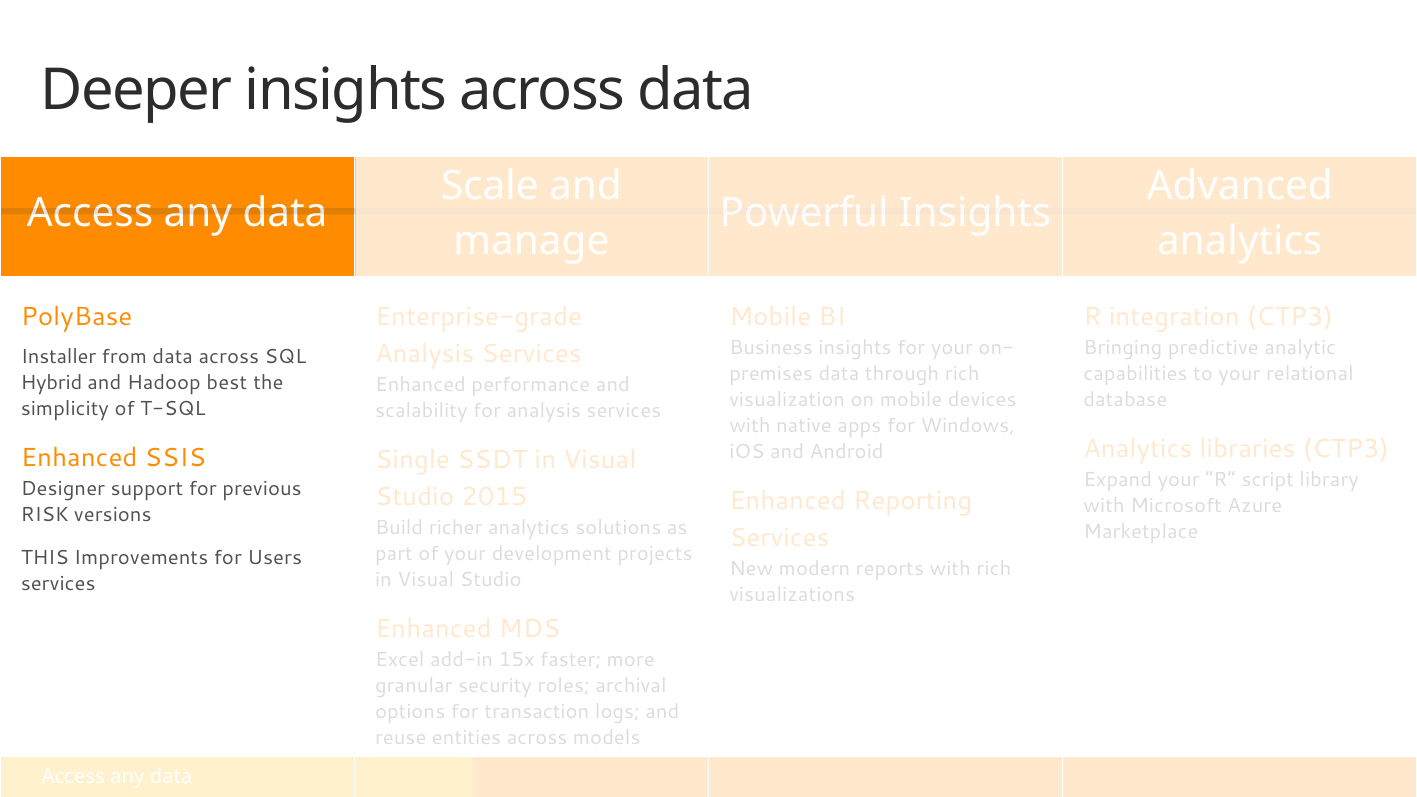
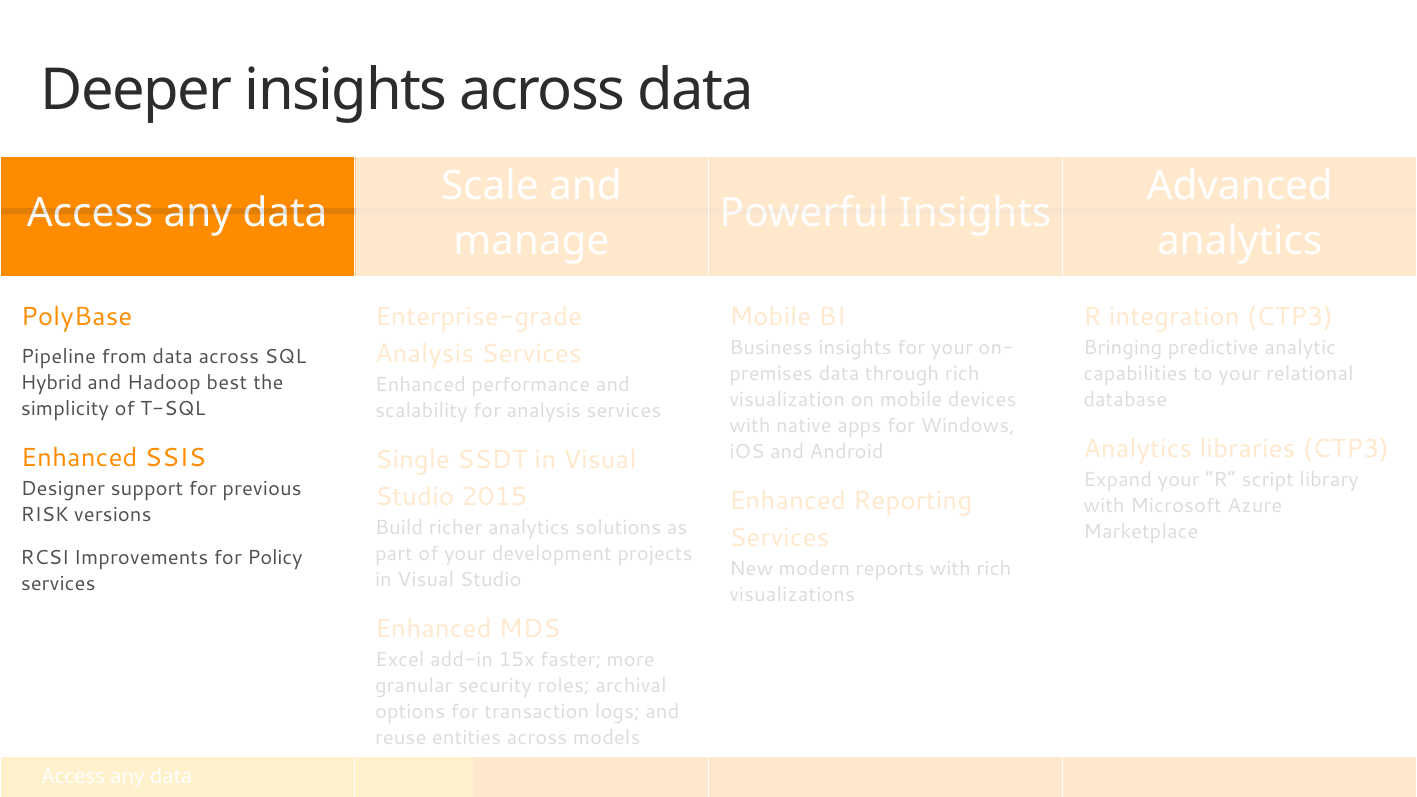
Installer: Installer -> Pipeline (58, 357)
THIS: THIS -> RCSI (45, 558)
Users: Users -> Policy (275, 558)
